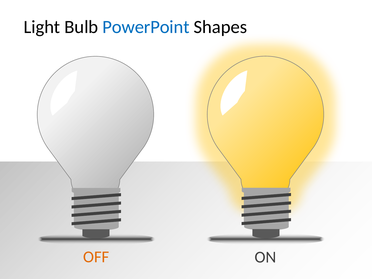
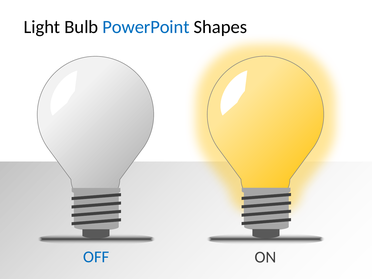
OFF colour: orange -> blue (96, 257)
